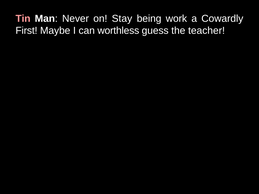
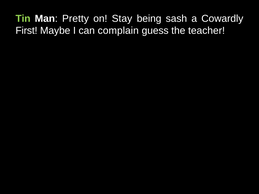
Tin colour: pink -> light green (23, 19)
Never: Never -> Pretty (75, 19)
work: work -> sash (176, 19)
worthless: worthless -> complain (118, 31)
